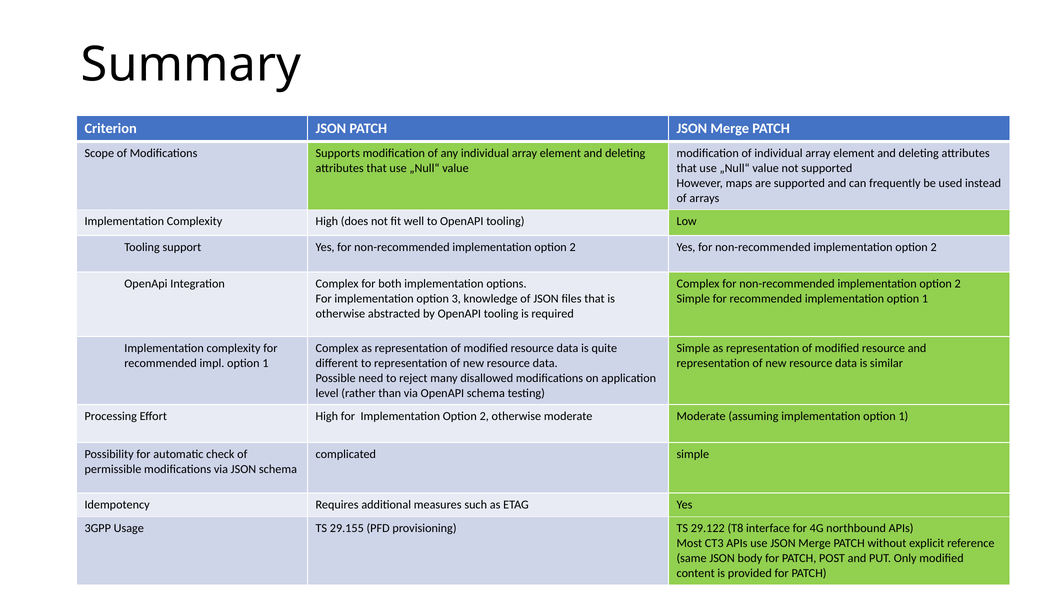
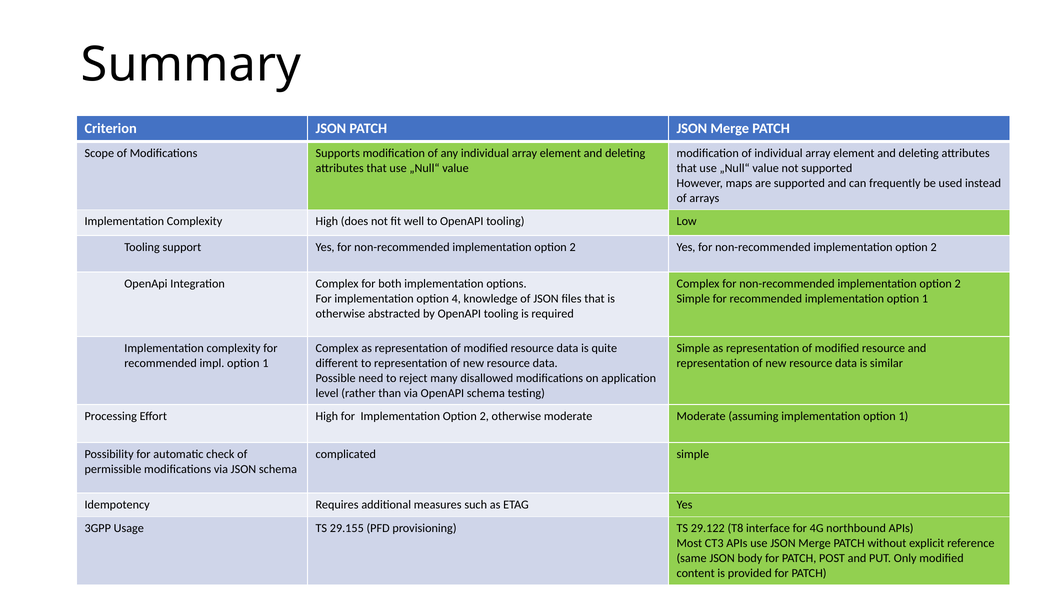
3: 3 -> 4 (456, 299)
